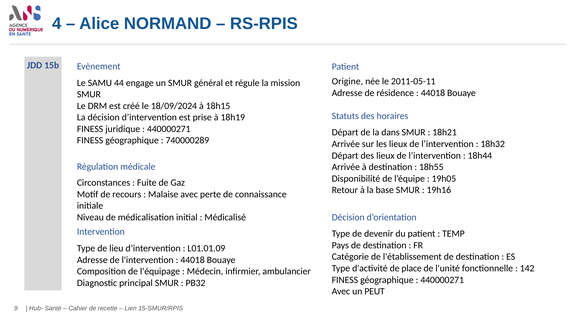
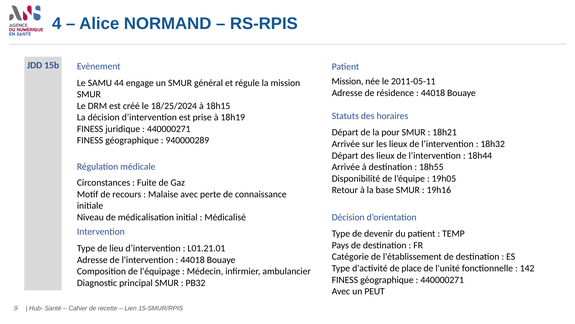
Origine: Origine -> Mission (348, 81)
18/09/2024: 18/09/2024 -> 18/25/2024 (174, 106)
dans: dans -> pour (391, 132)
740000289: 740000289 -> 940000289 (187, 140)
L01.01.09: L01.01.09 -> L01.21.01 (206, 248)
